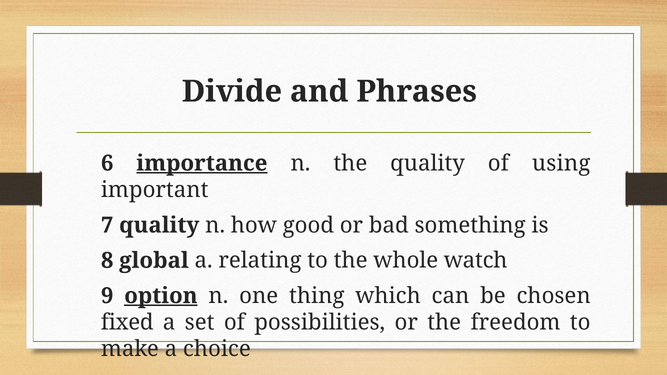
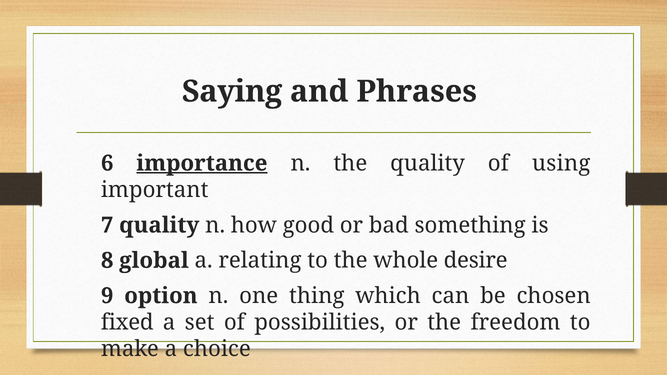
Divide: Divide -> Saying (232, 92)
watch: watch -> desire (476, 261)
option underline: present -> none (161, 296)
